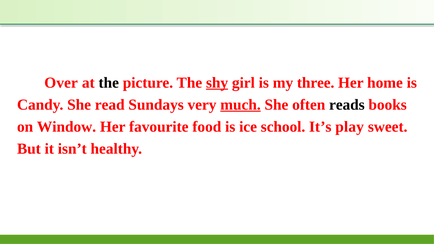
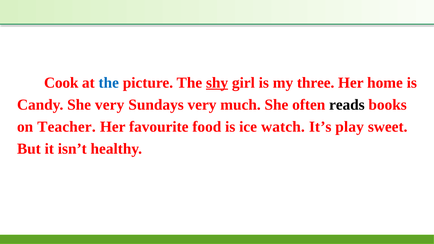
Over: Over -> Cook (61, 83)
the colour: black -> blue (109, 83)
She read: read -> very (110, 105)
much underline: present -> none (241, 105)
Window: Window -> Teacher (66, 127)
school: school -> watch (283, 127)
